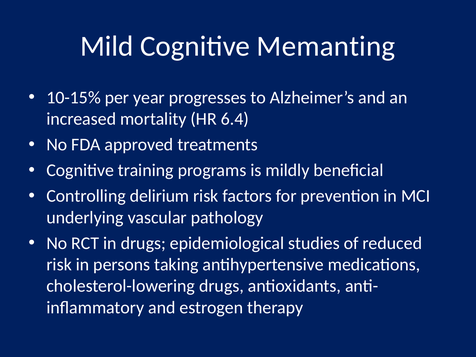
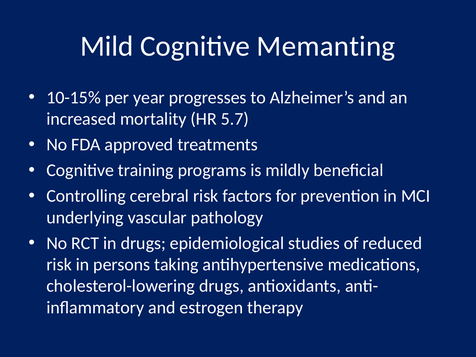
6.4: 6.4 -> 5.7 (235, 119)
delirium: delirium -> cerebral (159, 196)
